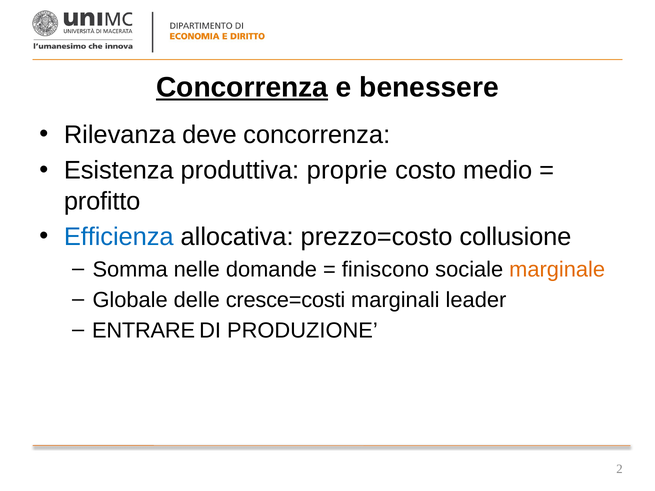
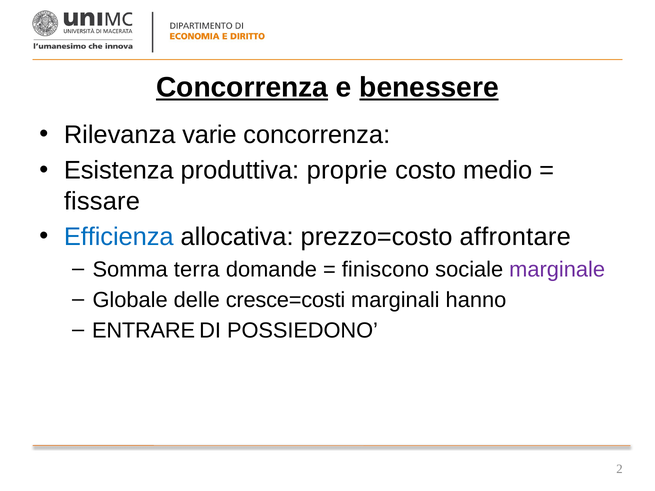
benessere underline: none -> present (429, 87)
deve: deve -> varie (209, 135)
profitto: profitto -> fissare (102, 201)
collusione: collusione -> affrontare (515, 237)
nelle: nelle -> terra (197, 269)
marginale colour: orange -> purple (557, 269)
leader: leader -> hanno (476, 300)
PRODUZIONE: PRODUZIONE -> POSSIEDONO (302, 331)
